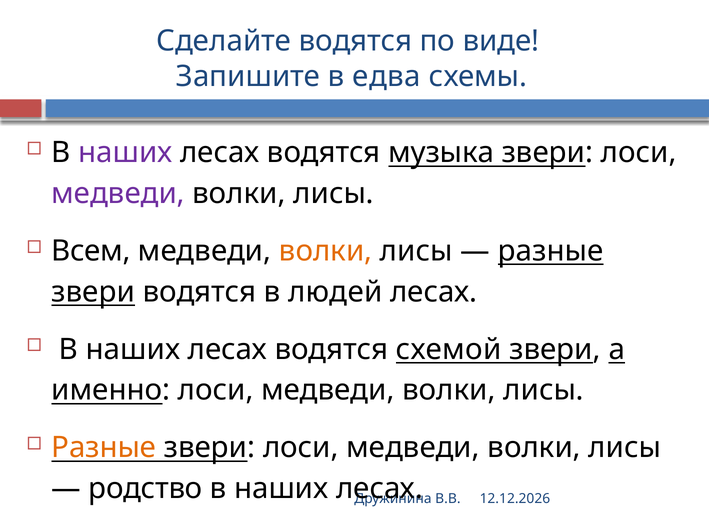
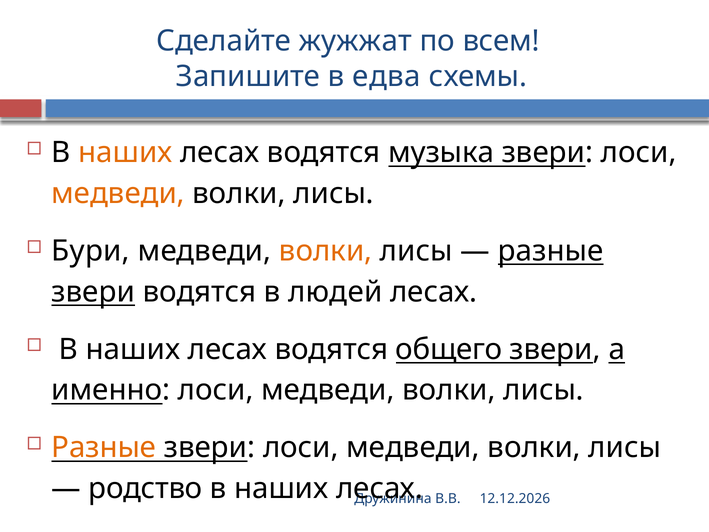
Сделайте водятся: водятся -> жужжат (355, 41)
виде: виде -> всем (501, 41)
наших colour: purple -> orange (125, 153)
медведи colour: purple -> orange (118, 193)
Всем: Всем -> Бури (91, 251)
схемой: схемой -> общего (449, 349)
